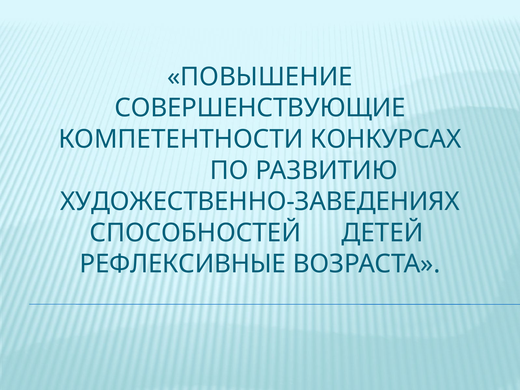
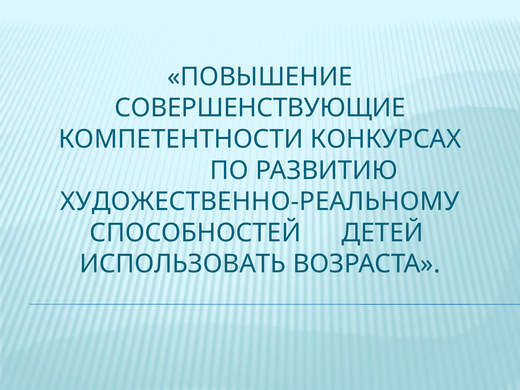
ХУДОЖЕСТВЕННО-ЗАВЕДЕНИЯХ: ХУДОЖЕСТВЕННО-ЗАВЕДЕНИЯХ -> ХУДОЖЕСТВЕННО-РЕАЛЬНОМУ (260, 202)
РЕФЛЕКСИВНЫЕ: РЕФЛЕКСИВНЫЕ -> ИСПОЛЬЗОВАТЬ (183, 264)
